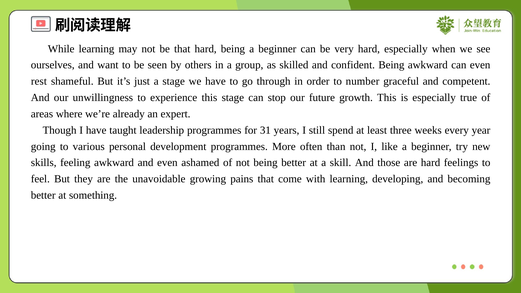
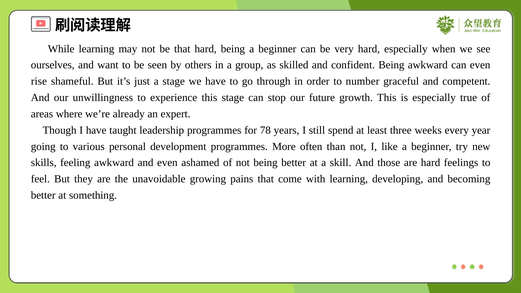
rest: rest -> rise (39, 81)
31: 31 -> 78 (265, 130)
